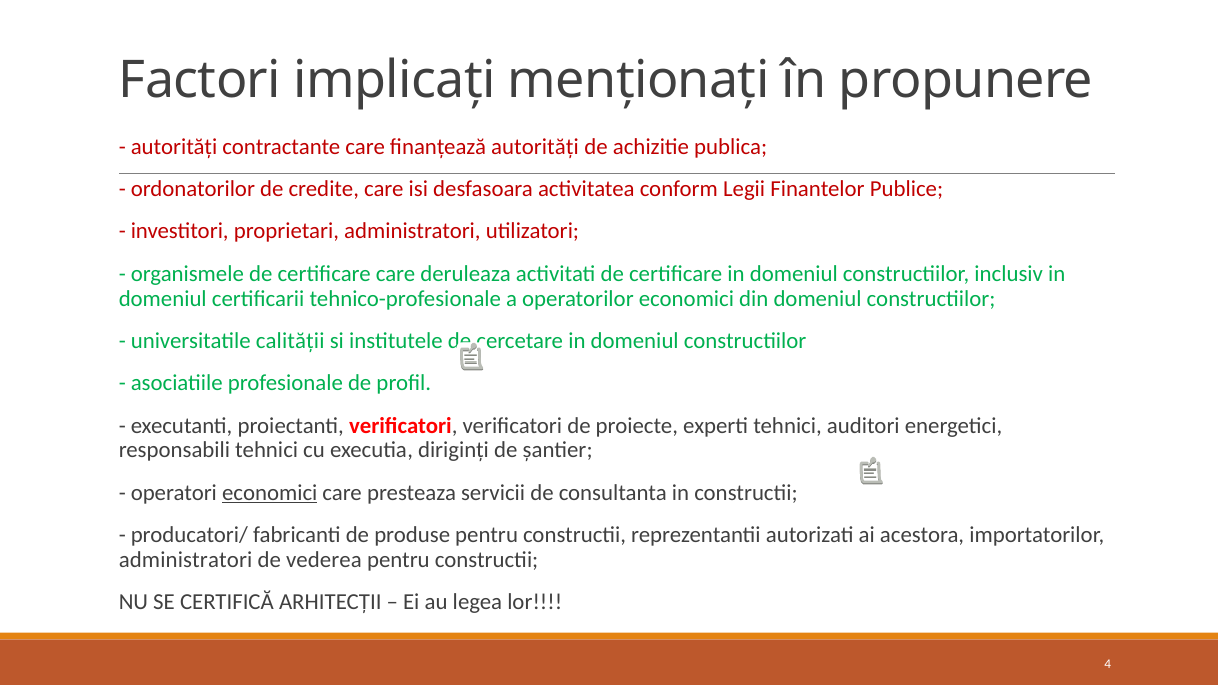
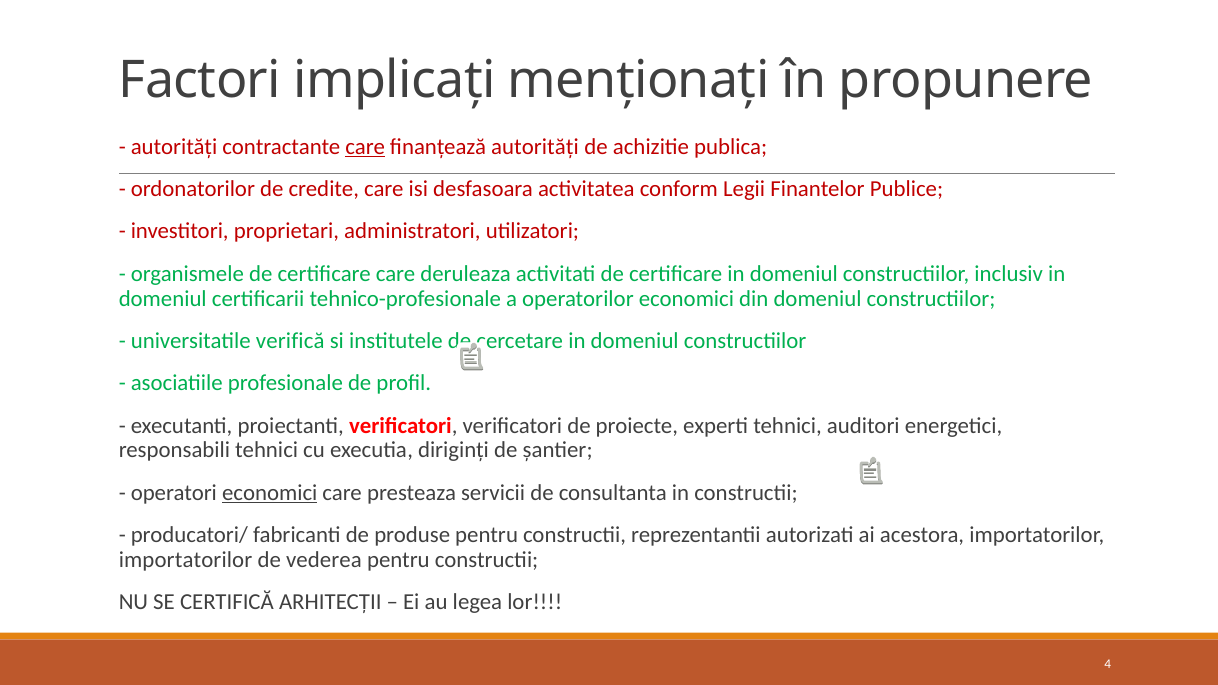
care underline: none -> present (365, 147)
calității: calității -> verifică (290, 341)
administratori: administratori -> importatorilor (186, 560)
